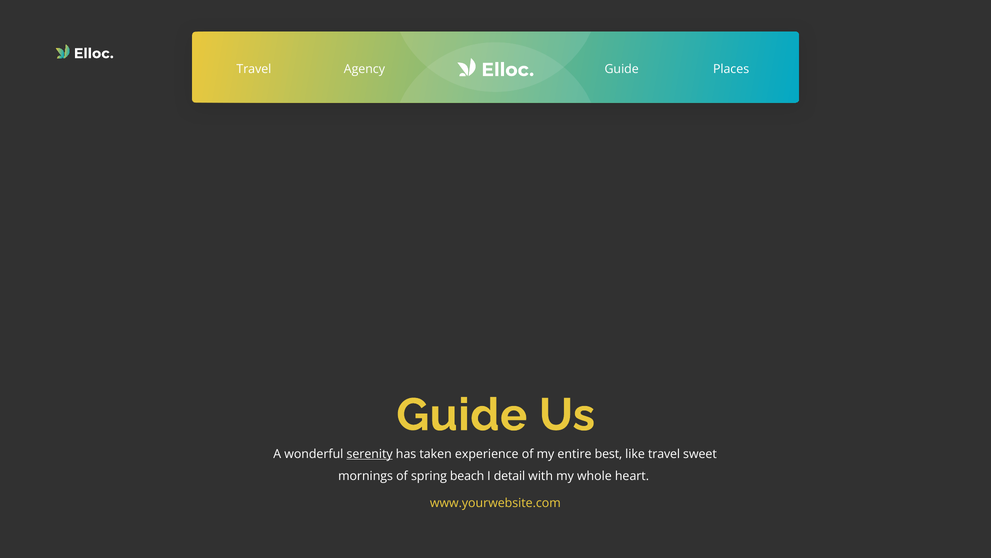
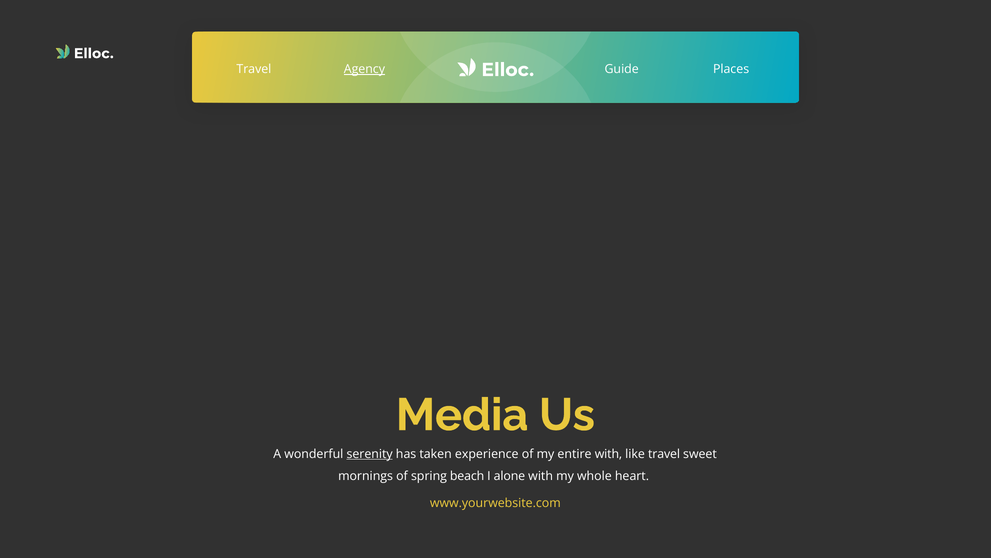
Agency underline: none -> present (364, 69)
Guide: Guide -> Media (462, 415)
entire best: best -> with (608, 454)
detail: detail -> alone (509, 476)
